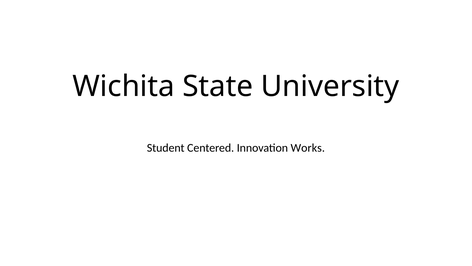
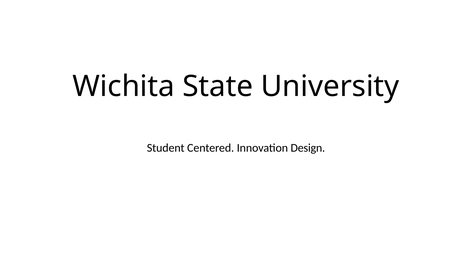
Works: Works -> Design (308, 148)
